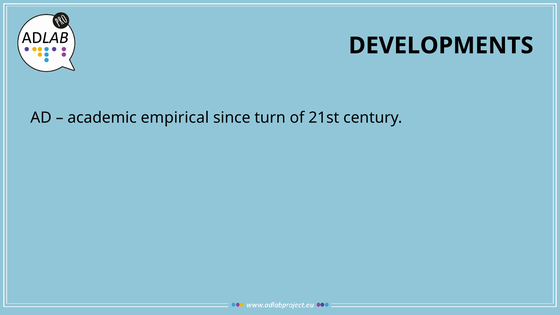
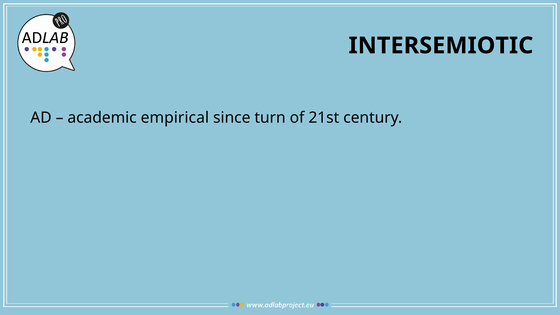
DEVELOPMENTS: DEVELOPMENTS -> INTERSEMIOTIC (441, 46)
